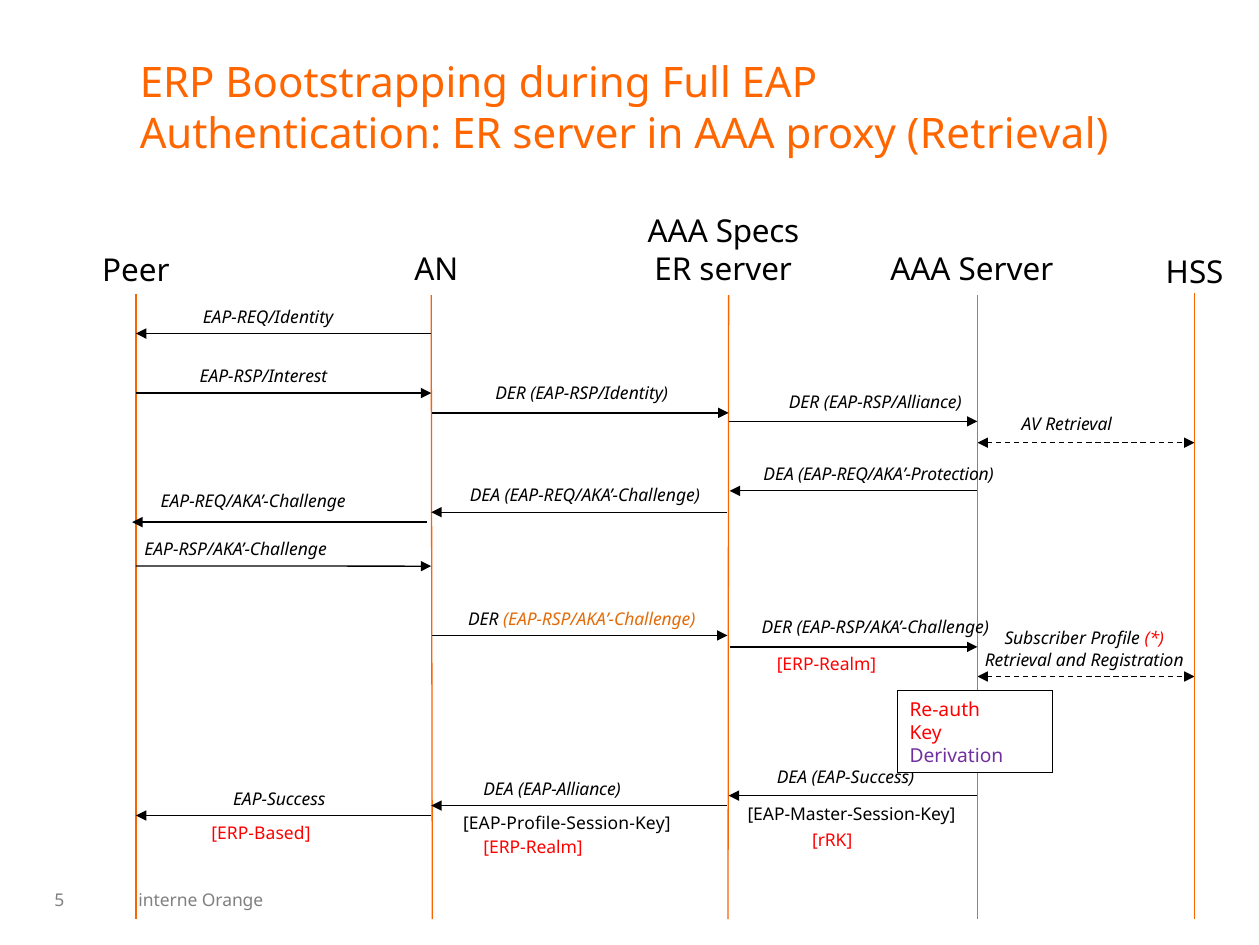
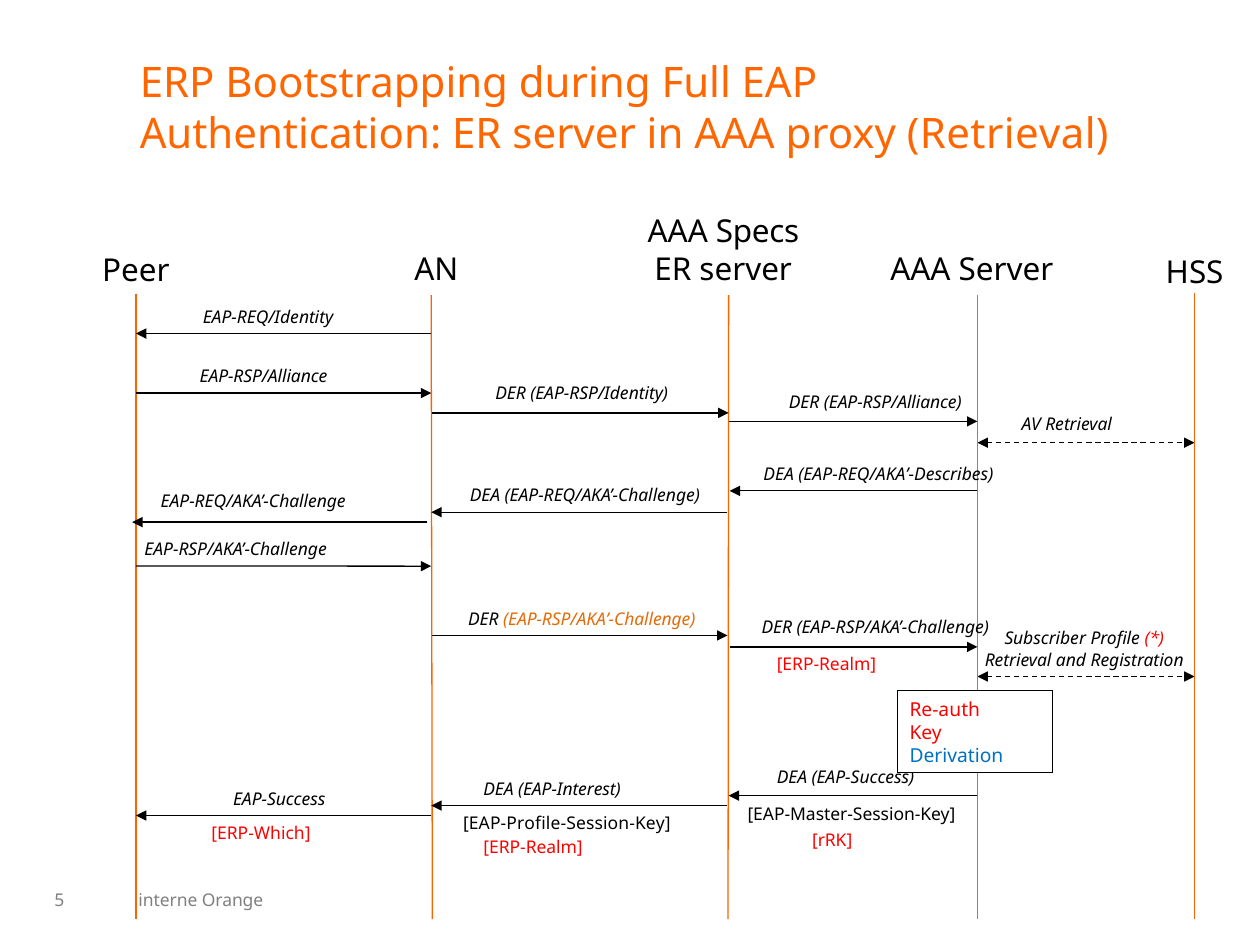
EAP-RSP/Interest: EAP-RSP/Interest -> EAP-RSP/Alliance (263, 377)
EAP-REQ/AKA’-Protection: EAP-REQ/AKA’-Protection -> EAP-REQ/AKA’-Describes (896, 474)
Derivation colour: purple -> blue (956, 755)
EAP-Alliance: EAP-Alliance -> EAP-Interest (569, 789)
ERP-Based: ERP-Based -> ERP-Which (261, 834)
